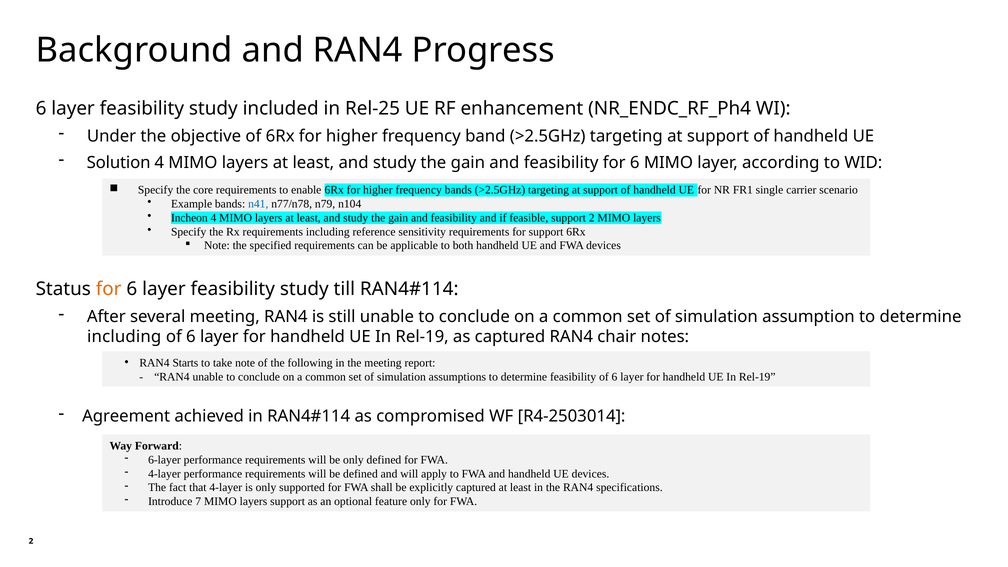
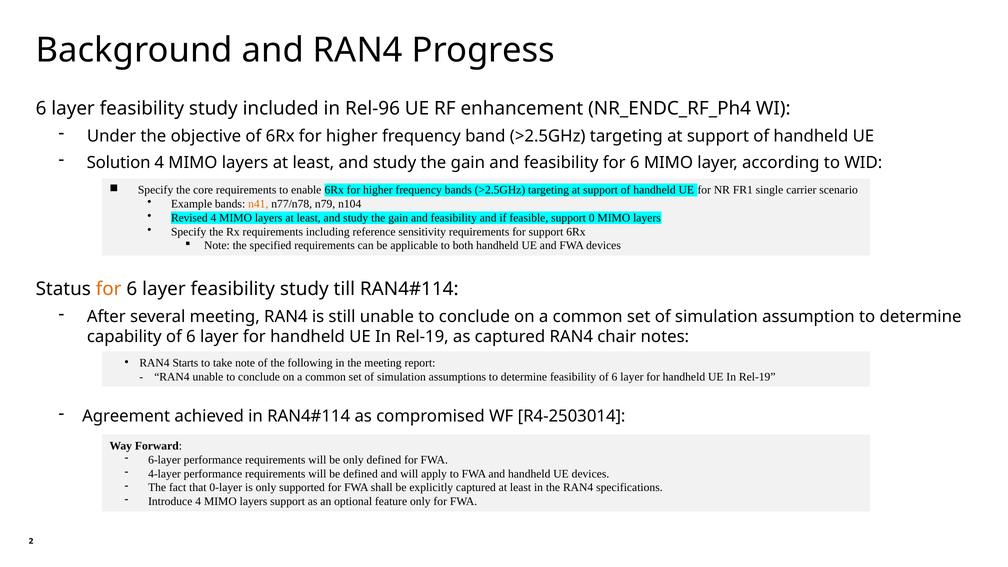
Rel-25: Rel-25 -> Rel-96 (373, 108)
n41 colour: blue -> orange (258, 204)
Incheon: Incheon -> Revised (189, 218)
support 2: 2 -> 0 (592, 218)
including: including -> capability (124, 337)
that 4-layer: 4-layer -> 0-layer (226, 488)
Introduce 7: 7 -> 4 (198, 502)
